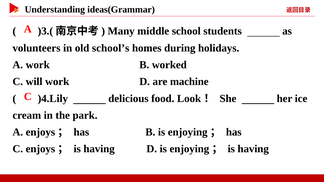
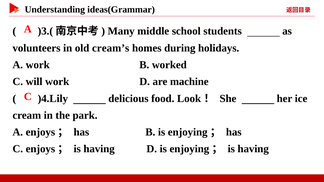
school’s: school’s -> cream’s (111, 48)
